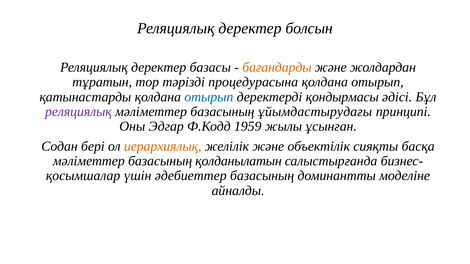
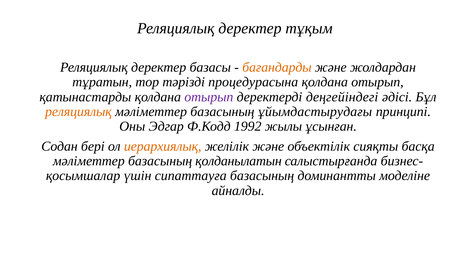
болсын: болсын -> тұқым (309, 28)
отырып colour: blue -> purple (209, 97)
қондырмасы: қондырмасы -> деңгейіндегі (342, 97)
реляциялық colour: purple -> orange (78, 112)
1959: 1959 -> 1992 (248, 127)
әдебиеттер: әдебиеттер -> сипаттауға (191, 176)
